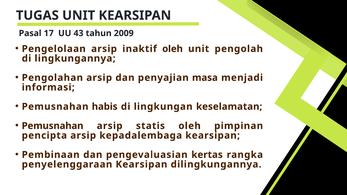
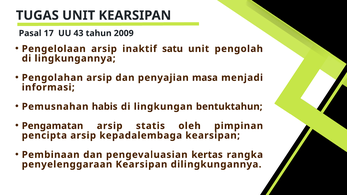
inaktif oleh: oleh -> satu (173, 49)
keselamatan: keselamatan -> bentuktahun (229, 107)
Pemusnahan: Pemusnahan -> Pengamatan (53, 126)
